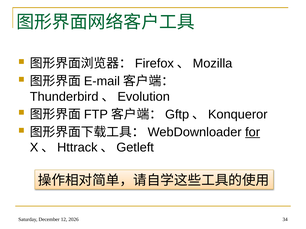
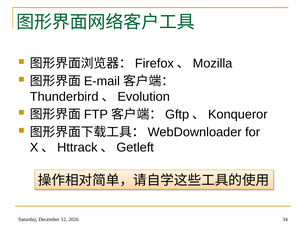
for underline: present -> none (253, 132)
